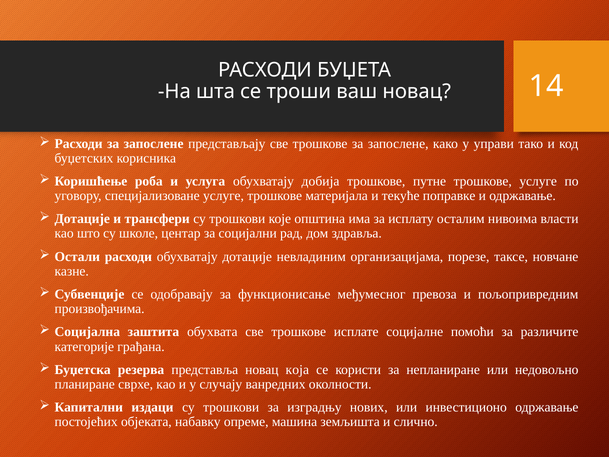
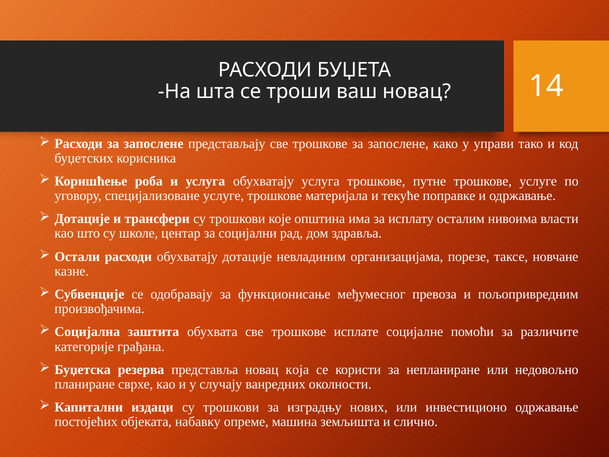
обухватају добија: добија -> услуга (321, 181)
